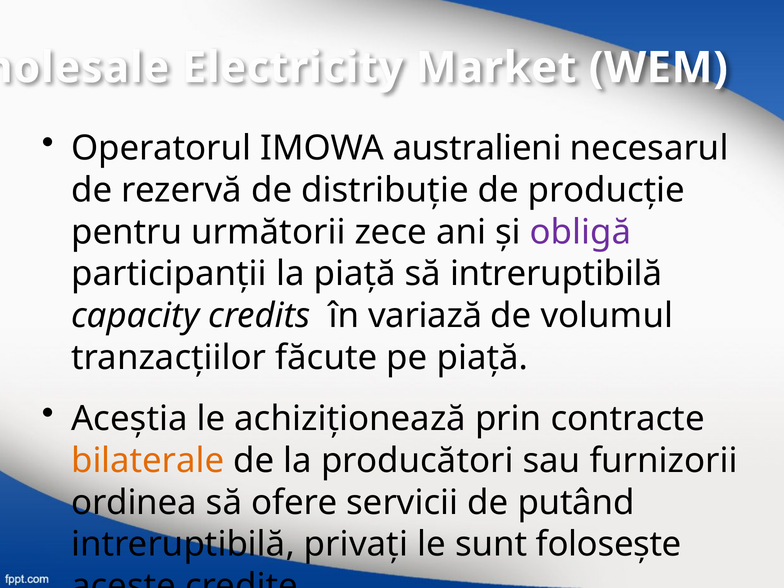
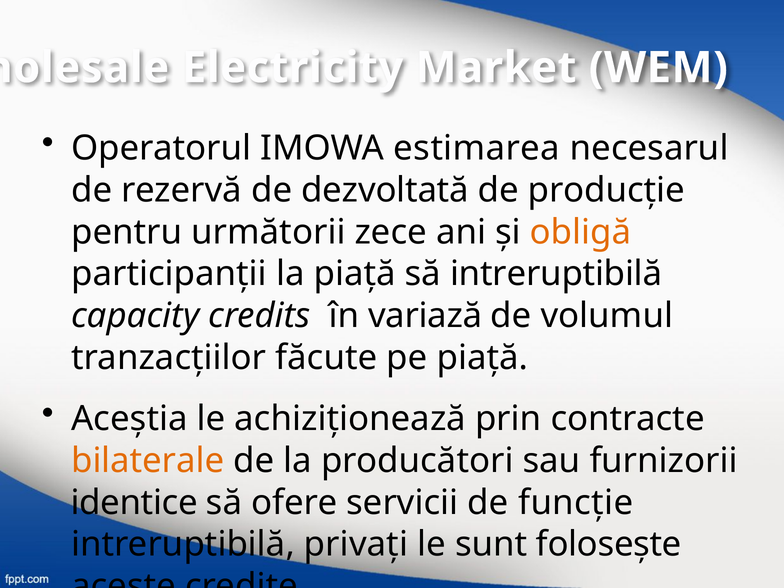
australieni: australieni -> estimarea (477, 148)
distribuţie: distribuţie -> dezvoltată (385, 190)
obligă colour: purple -> orange (581, 232)
ordinea: ordinea -> identice (134, 503)
putând: putând -> funcţie (576, 503)
